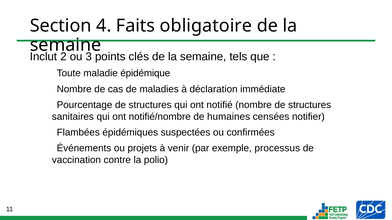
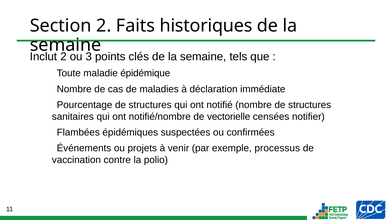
Section 4: 4 -> 2 (104, 26)
obligatoire: obligatoire -> historiques (206, 26)
humaines: humaines -> vectorielle (229, 117)
